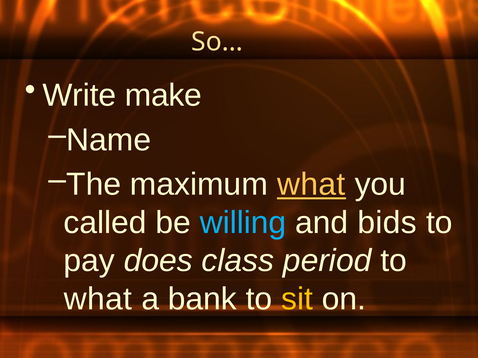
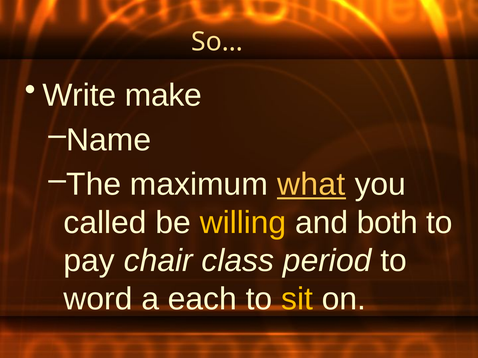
willing colour: light blue -> yellow (243, 223)
bids: bids -> both (387, 223)
does: does -> chair (158, 261)
what: what -> word (98, 299)
bank: bank -> each (202, 299)
